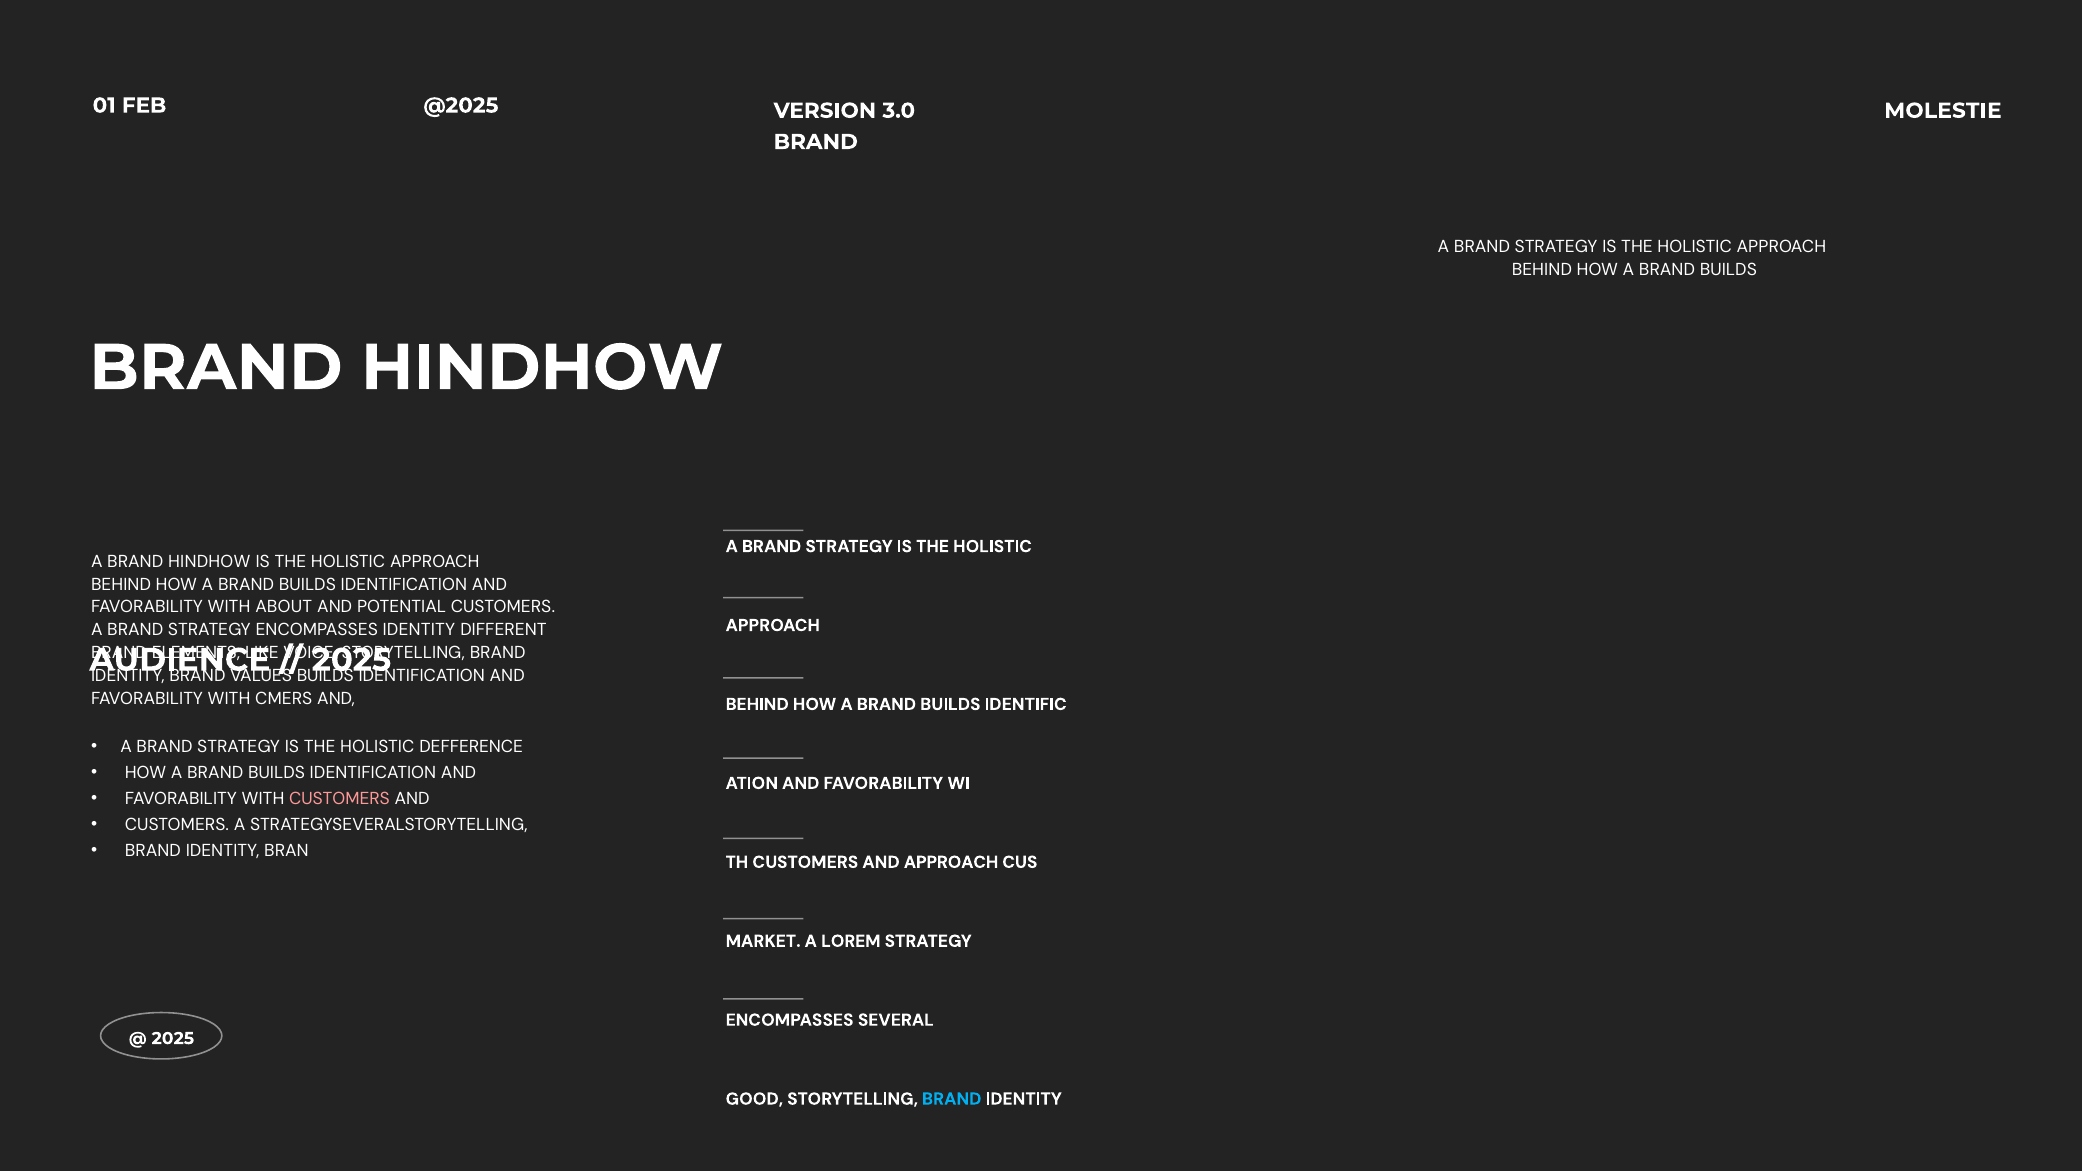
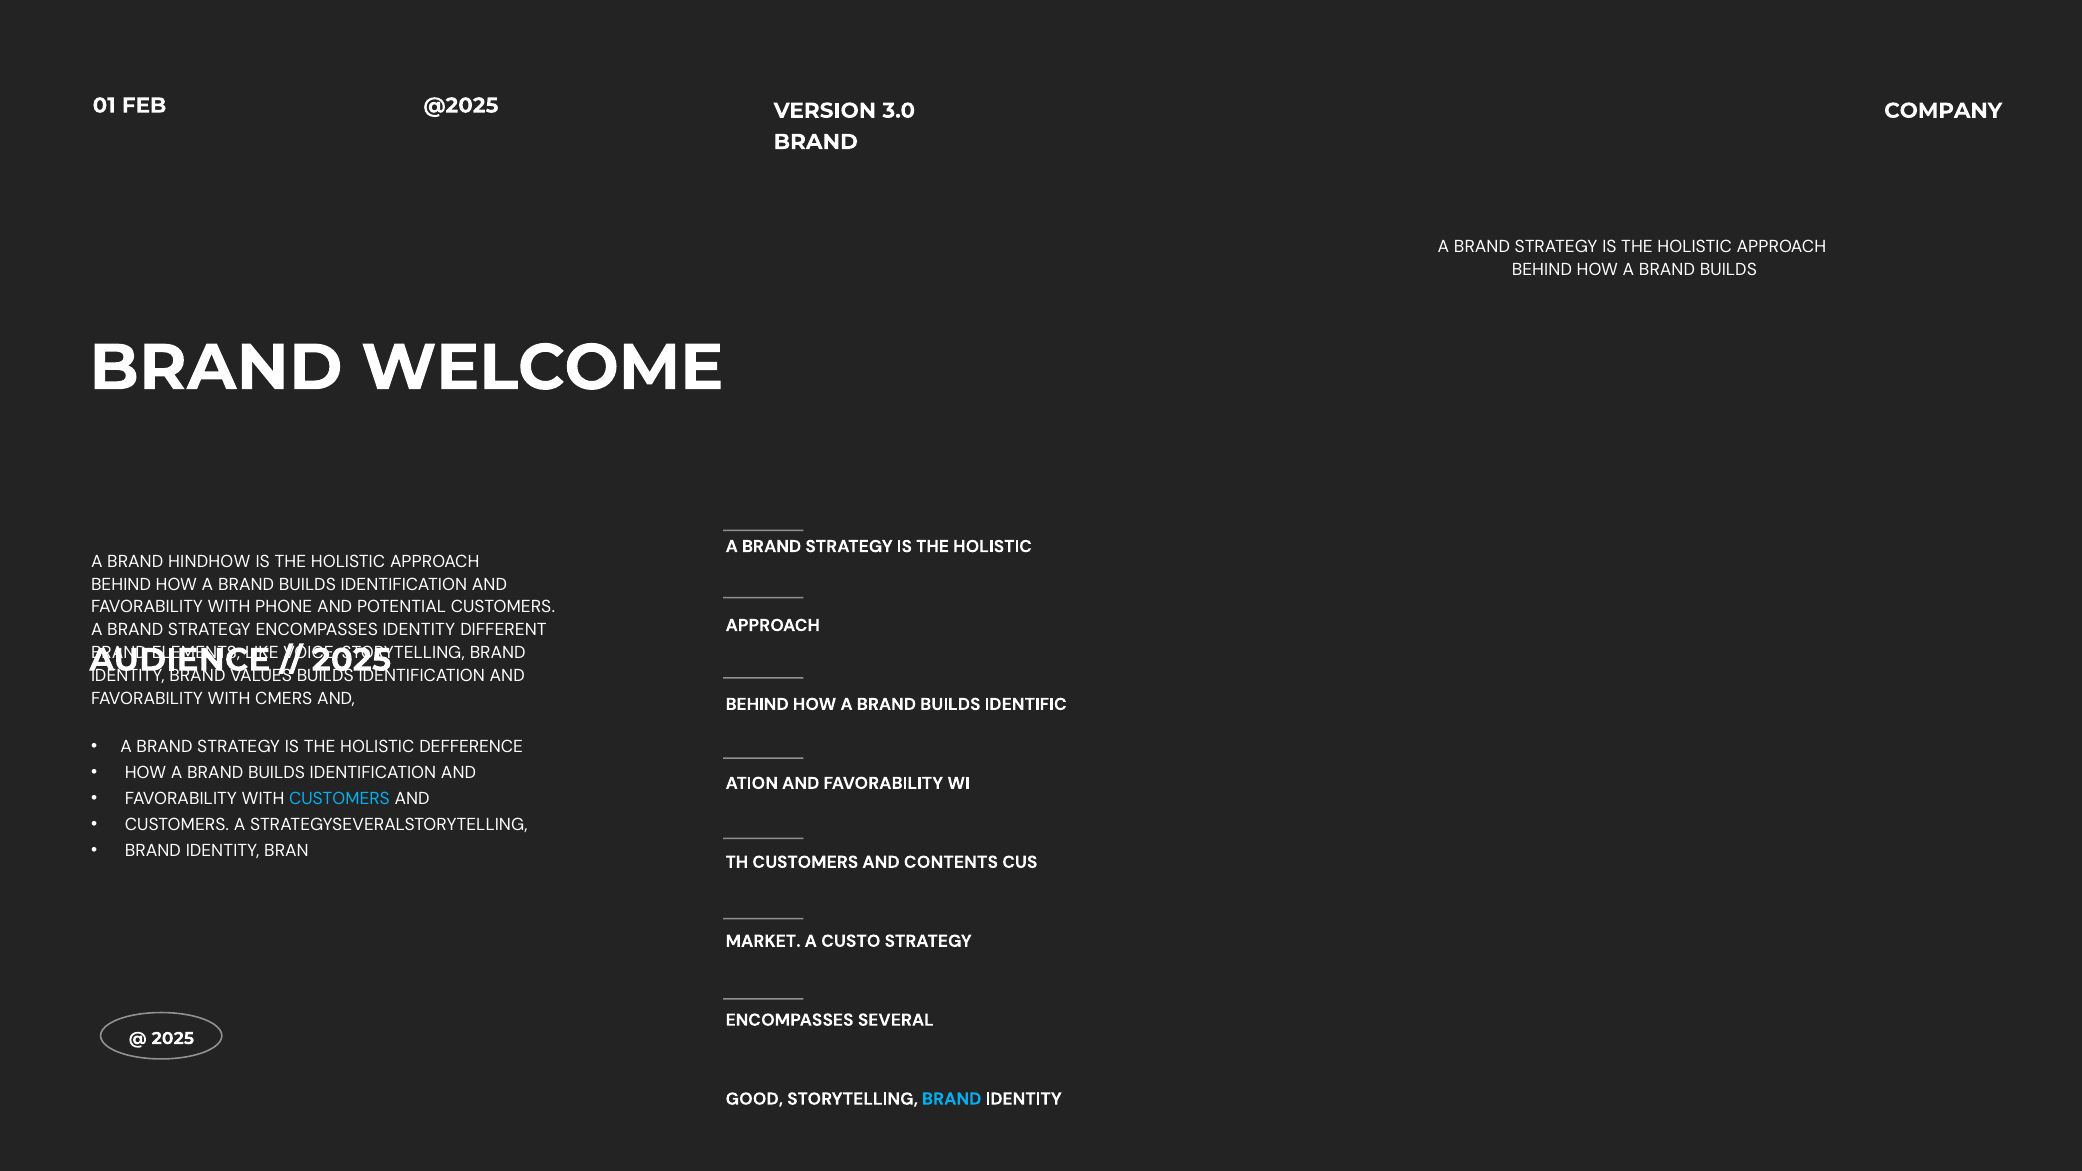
MOLESTIE: MOLESTIE -> COMPANY (1943, 111)
HINDHOW: HINDHOW -> WELCOME (542, 368)
ABOUT: ABOUT -> PHONE (284, 607)
CUSTOMERS colour: pink -> light blue (339, 799)
AND APPROACH: APPROACH -> CONTENTS (951, 862)
LOREM: LOREM -> CUSTO (851, 941)
